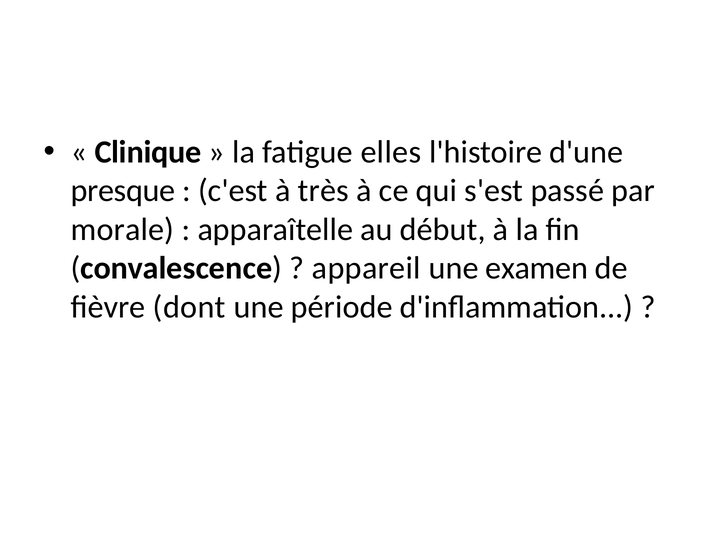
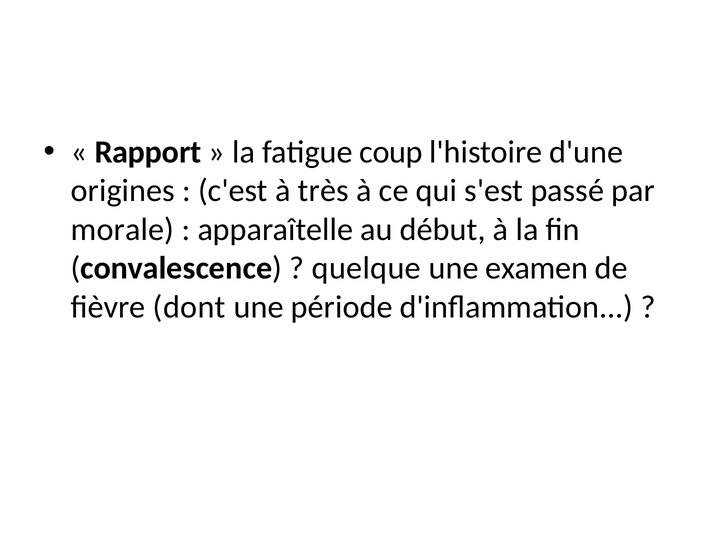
Clinique: Clinique -> Rapport (148, 152)
elles: elles -> coup (391, 152)
presque: presque -> origines (123, 191)
appareil: appareil -> quelque (366, 268)
